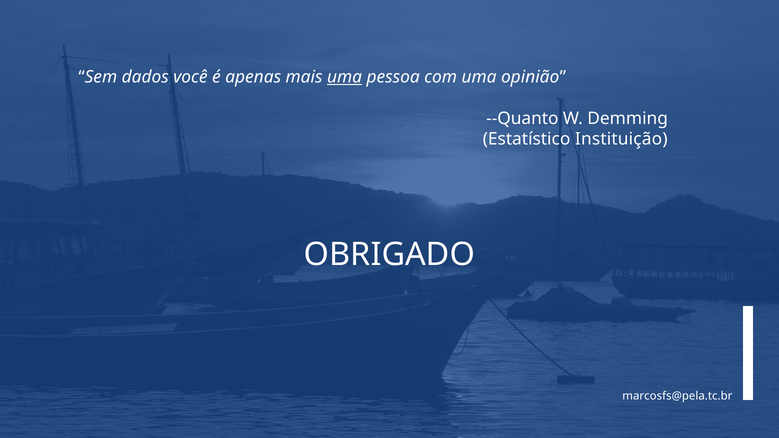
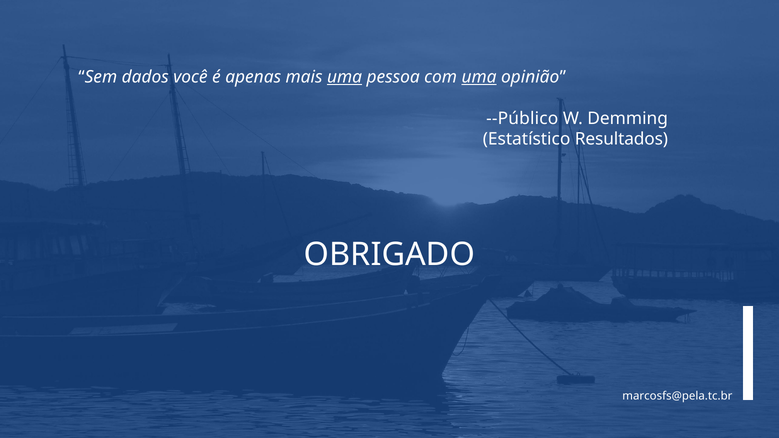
uma underline: none -> present (479, 77)
--Quanto: --Quanto -> --Público (522, 119)
Instituição: Instituição -> Resultados (621, 139)
